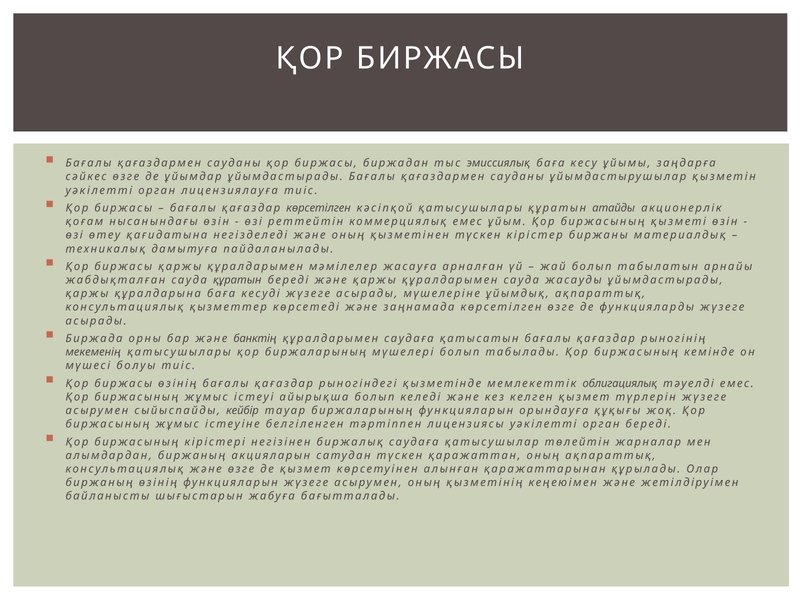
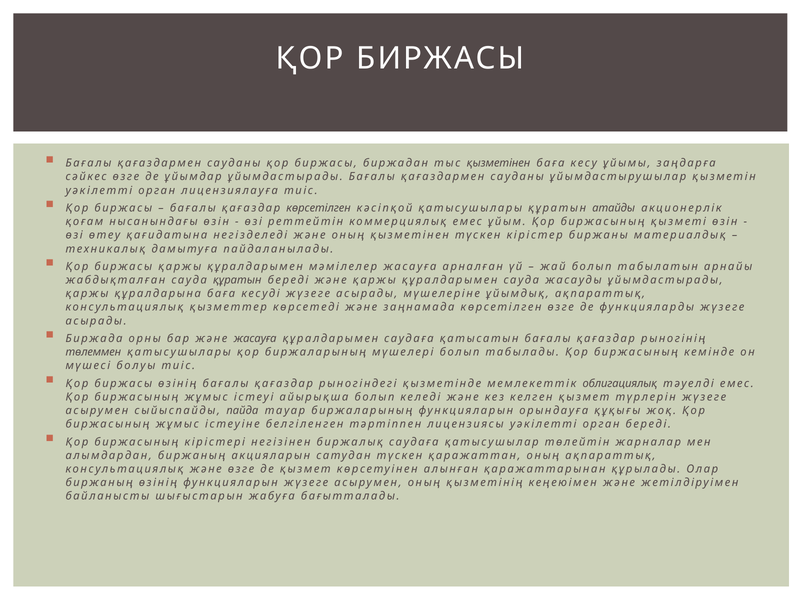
тыс эмиссиялық: эмиссиялық -> қызметінен (498, 163)
және банктің: банктің -> жасауға (255, 339)
мекеменің: мекеменің -> төлеммен (93, 352)
кейбір: кейбір -> пайда (242, 411)
